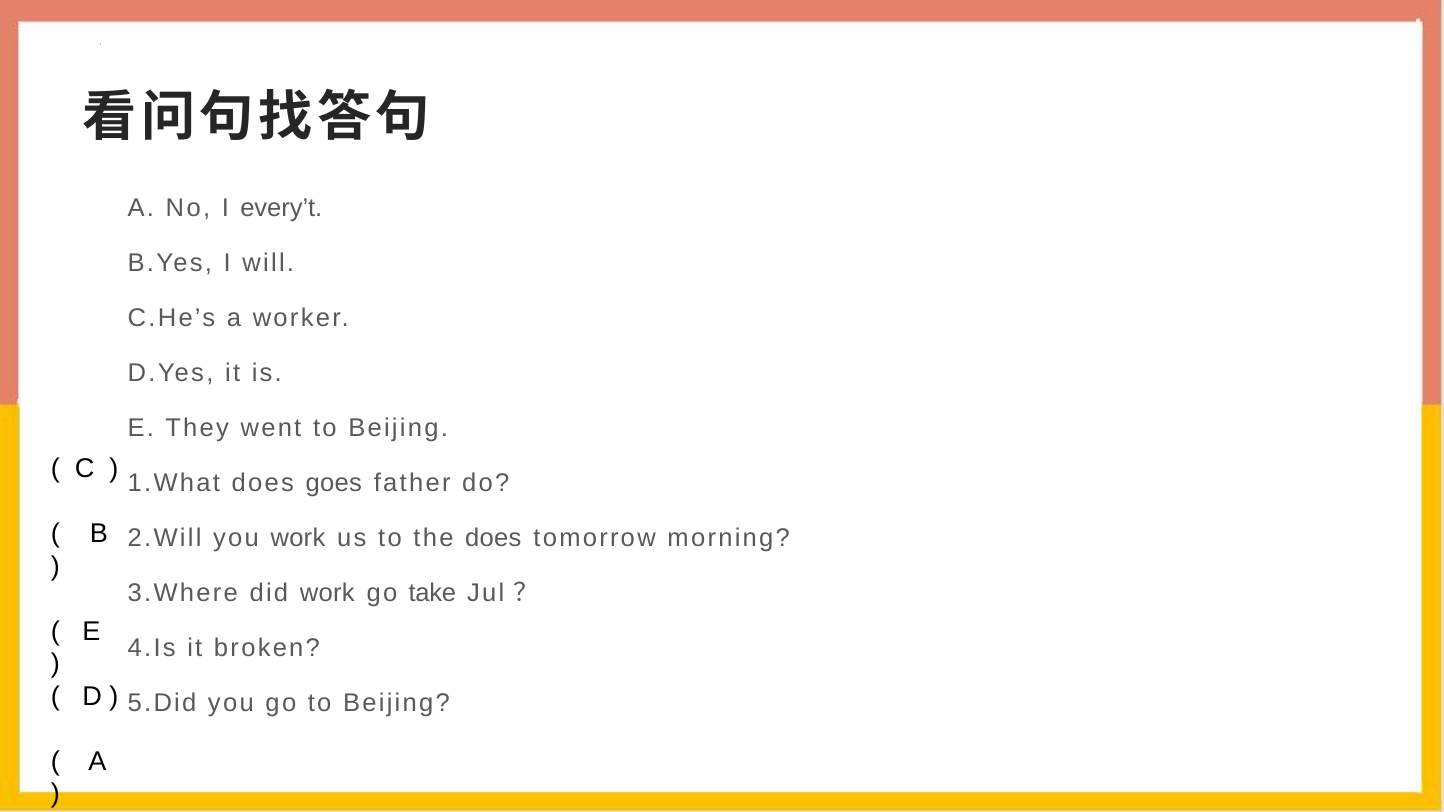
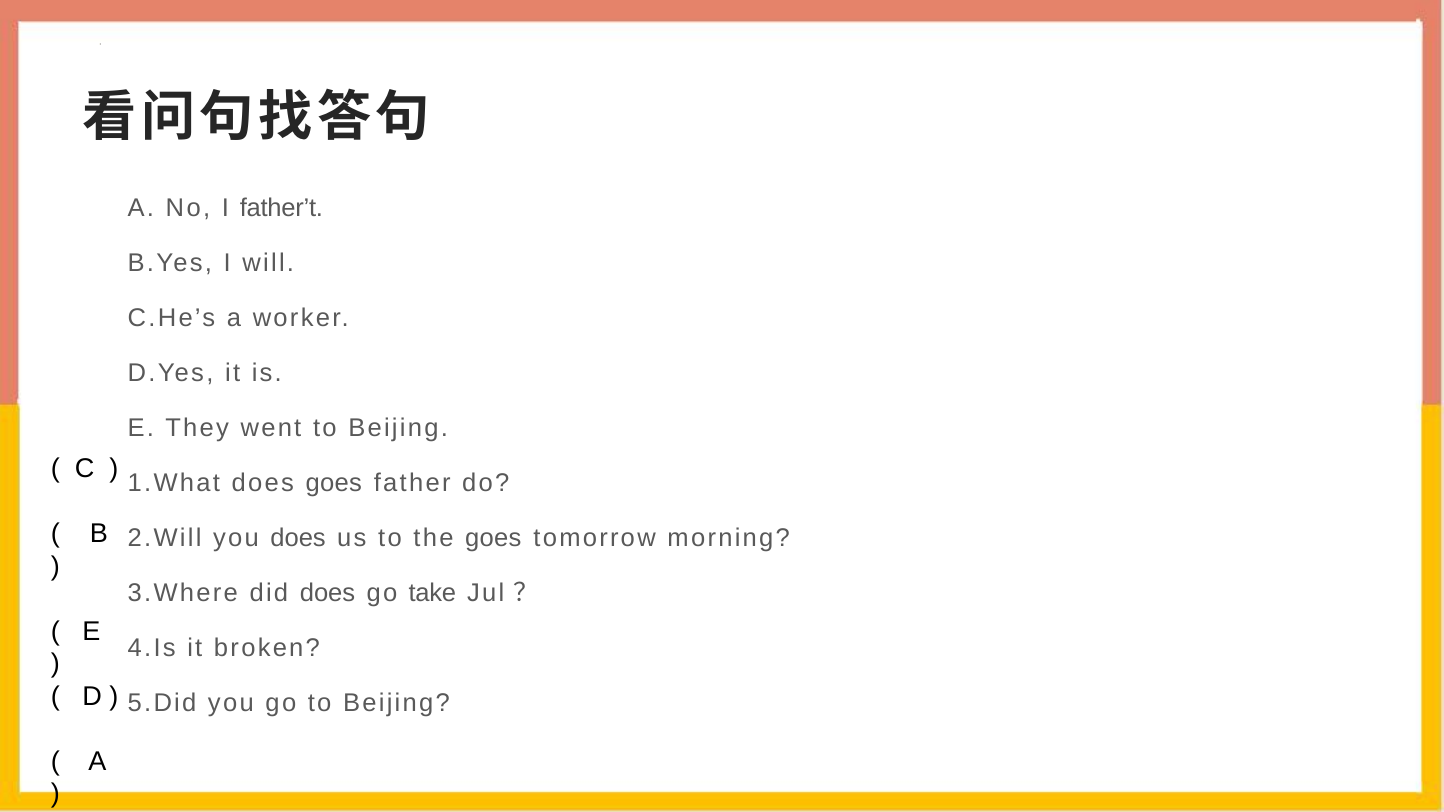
every’t: every’t -> father’t (281, 208)
you work: work -> does (298, 538)
the does: does -> goes (493, 538)
did work: work -> does (328, 593)
